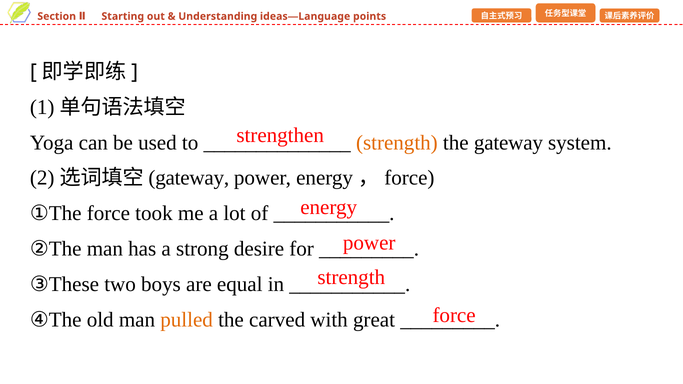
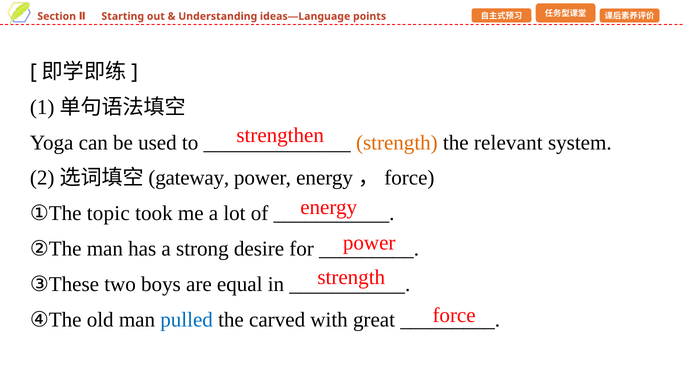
the gateway: gateway -> relevant (508, 143)
①The force: force -> topic (108, 213)
pulled colour: orange -> blue (187, 320)
